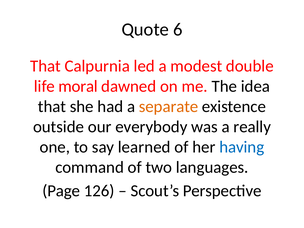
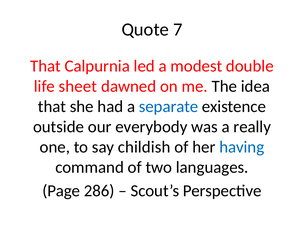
6: 6 -> 7 (178, 29)
moral: moral -> sheet (78, 86)
separate colour: orange -> blue (169, 107)
learned: learned -> childish (144, 147)
126: 126 -> 286 (99, 191)
